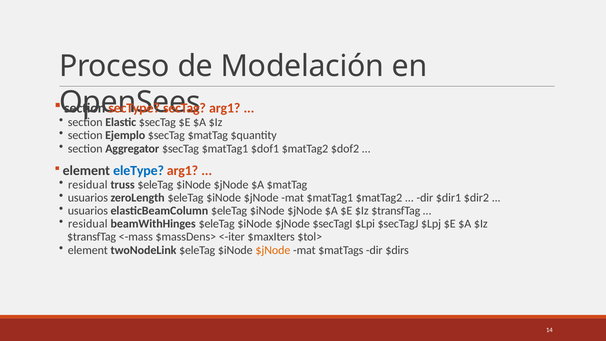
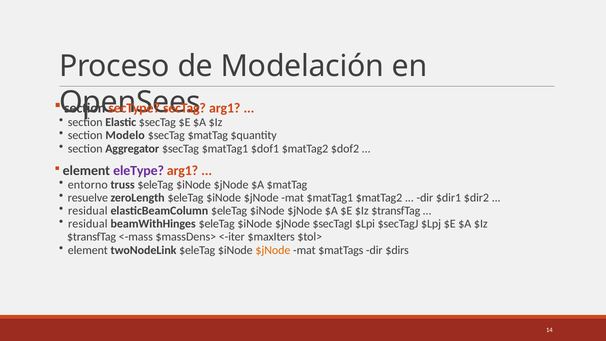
Ejemplo: Ejemplo -> Modelo (125, 135)
eleType colour: blue -> purple (139, 171)
residual: residual -> entorno (88, 185)
usuarios: usuarios -> resuelve (88, 198)
usuarios: usuarios -> residual (88, 211)
